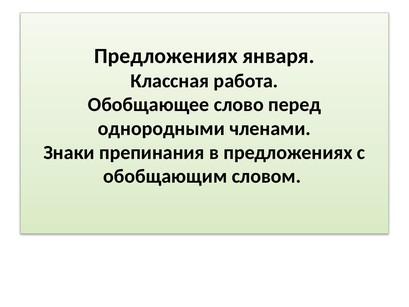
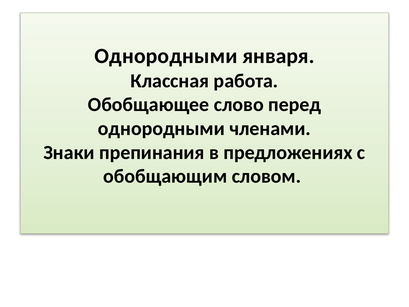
Предложениях: Предложениях -> Однородными (166, 56)
